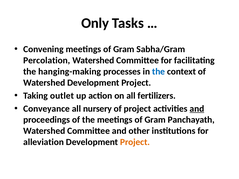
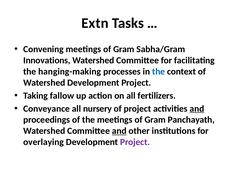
Only: Only -> Extn (95, 23)
Percolation: Percolation -> Innovations (47, 60)
outlet: outlet -> fallow (62, 96)
and underline: none -> present (119, 131)
alleviation: alleviation -> overlaying (44, 142)
Project colour: orange -> purple (135, 142)
